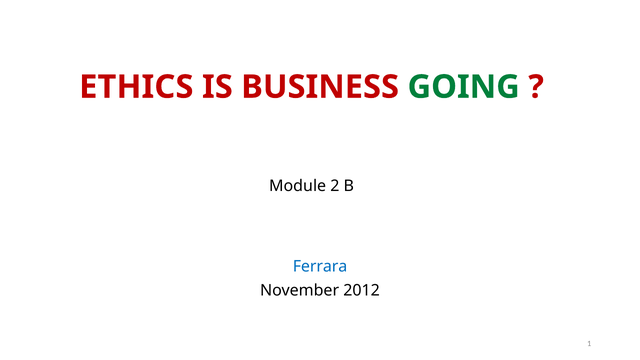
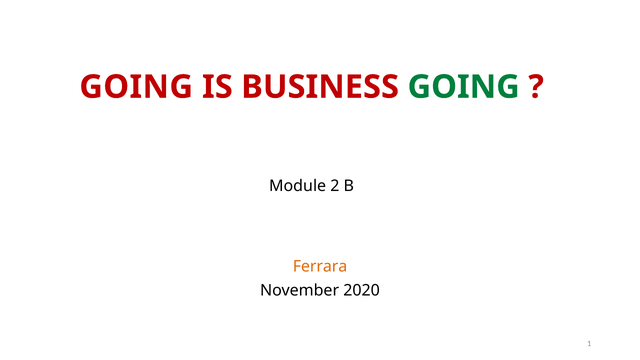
ETHICS: ETHICS -> GOING (136, 87)
Ferrara colour: blue -> orange (320, 267)
2012: 2012 -> 2020 (362, 290)
